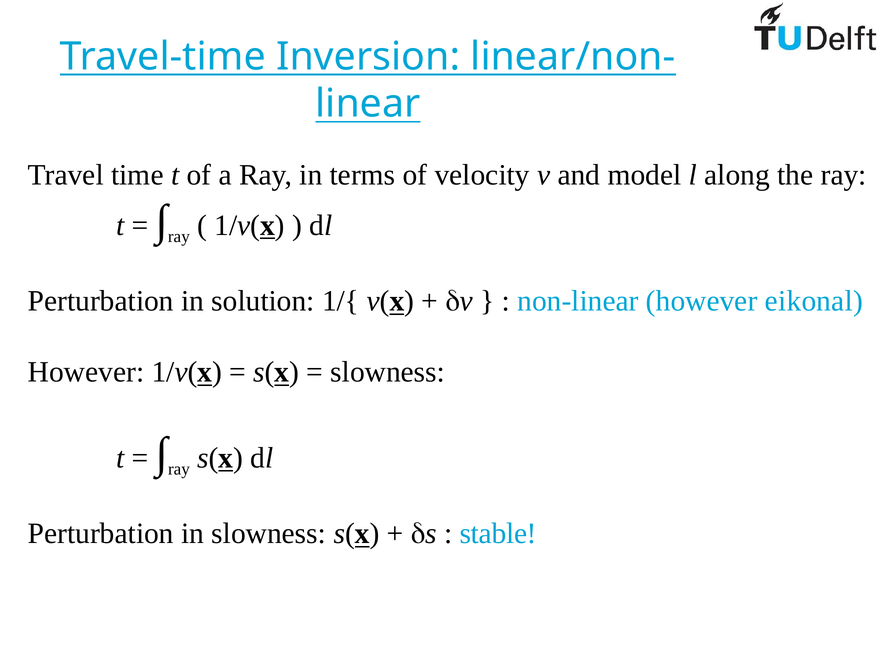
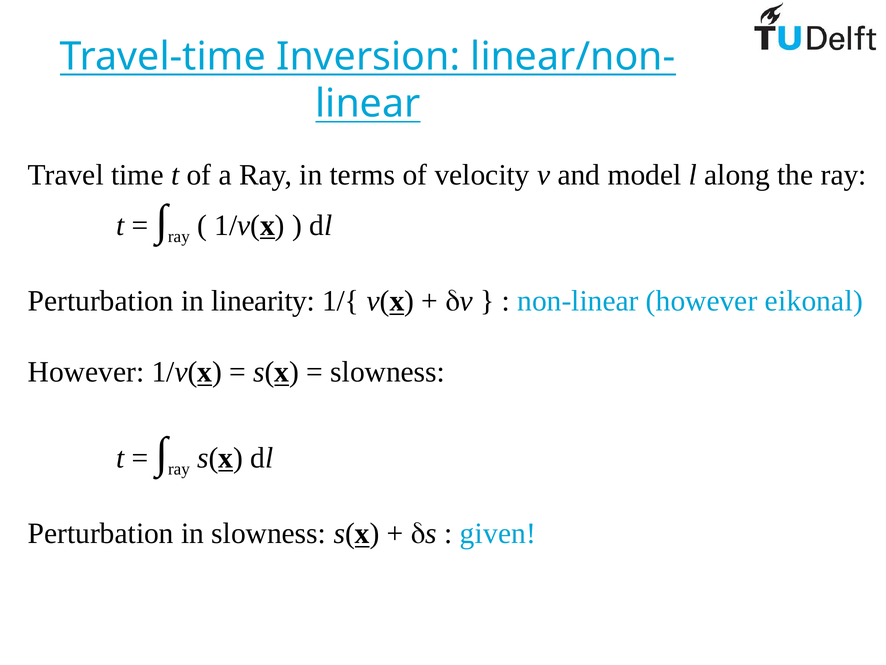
solution: solution -> linearity (263, 301)
stable: stable -> given (498, 533)
